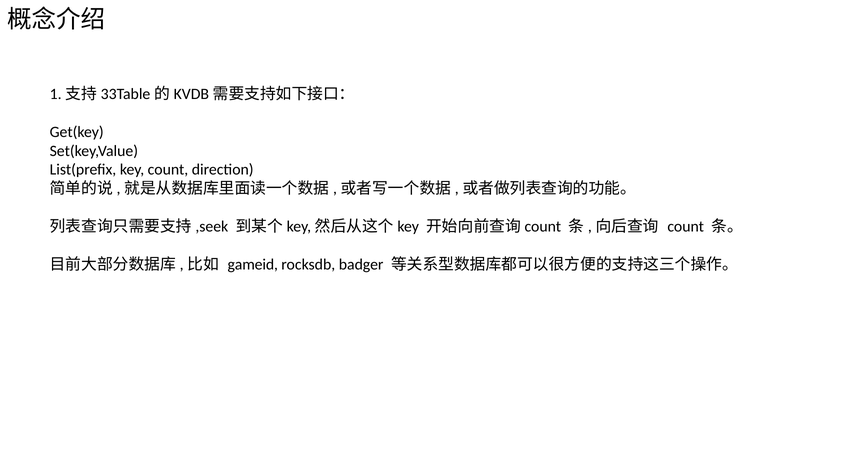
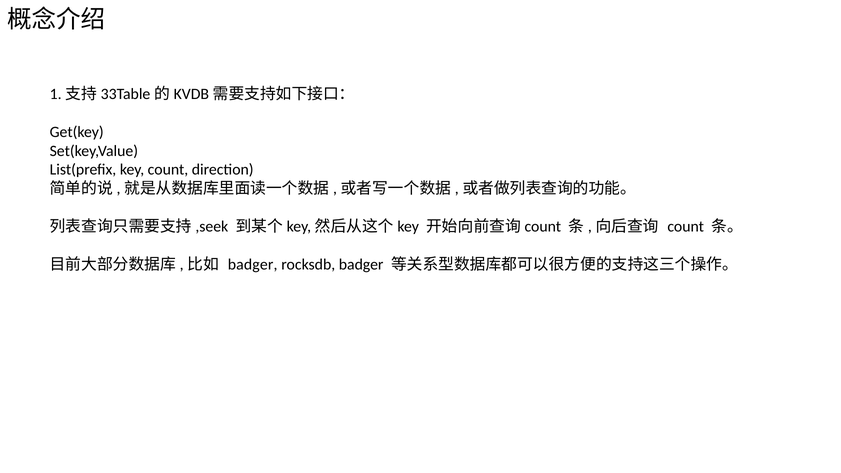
gameid: gameid -> badger (253, 264)
